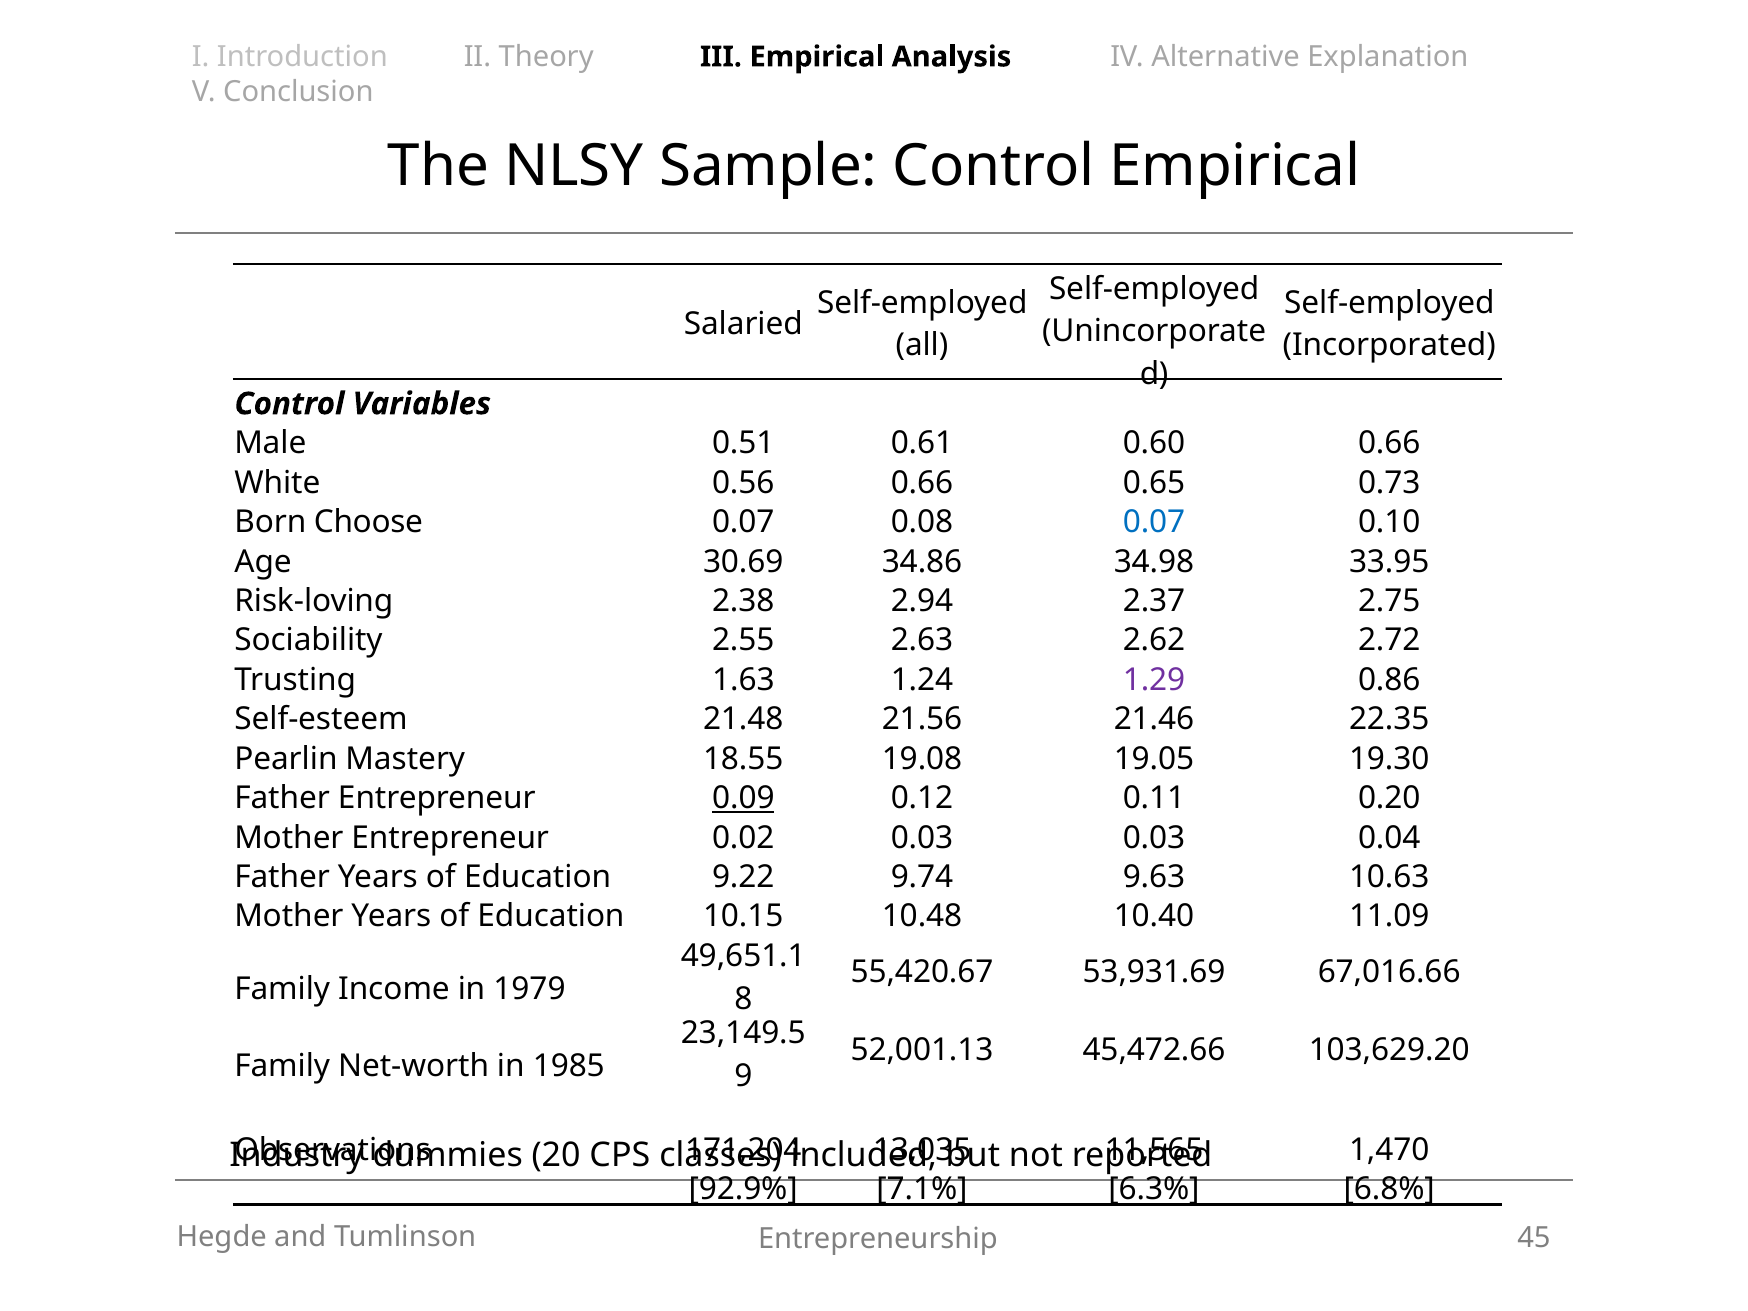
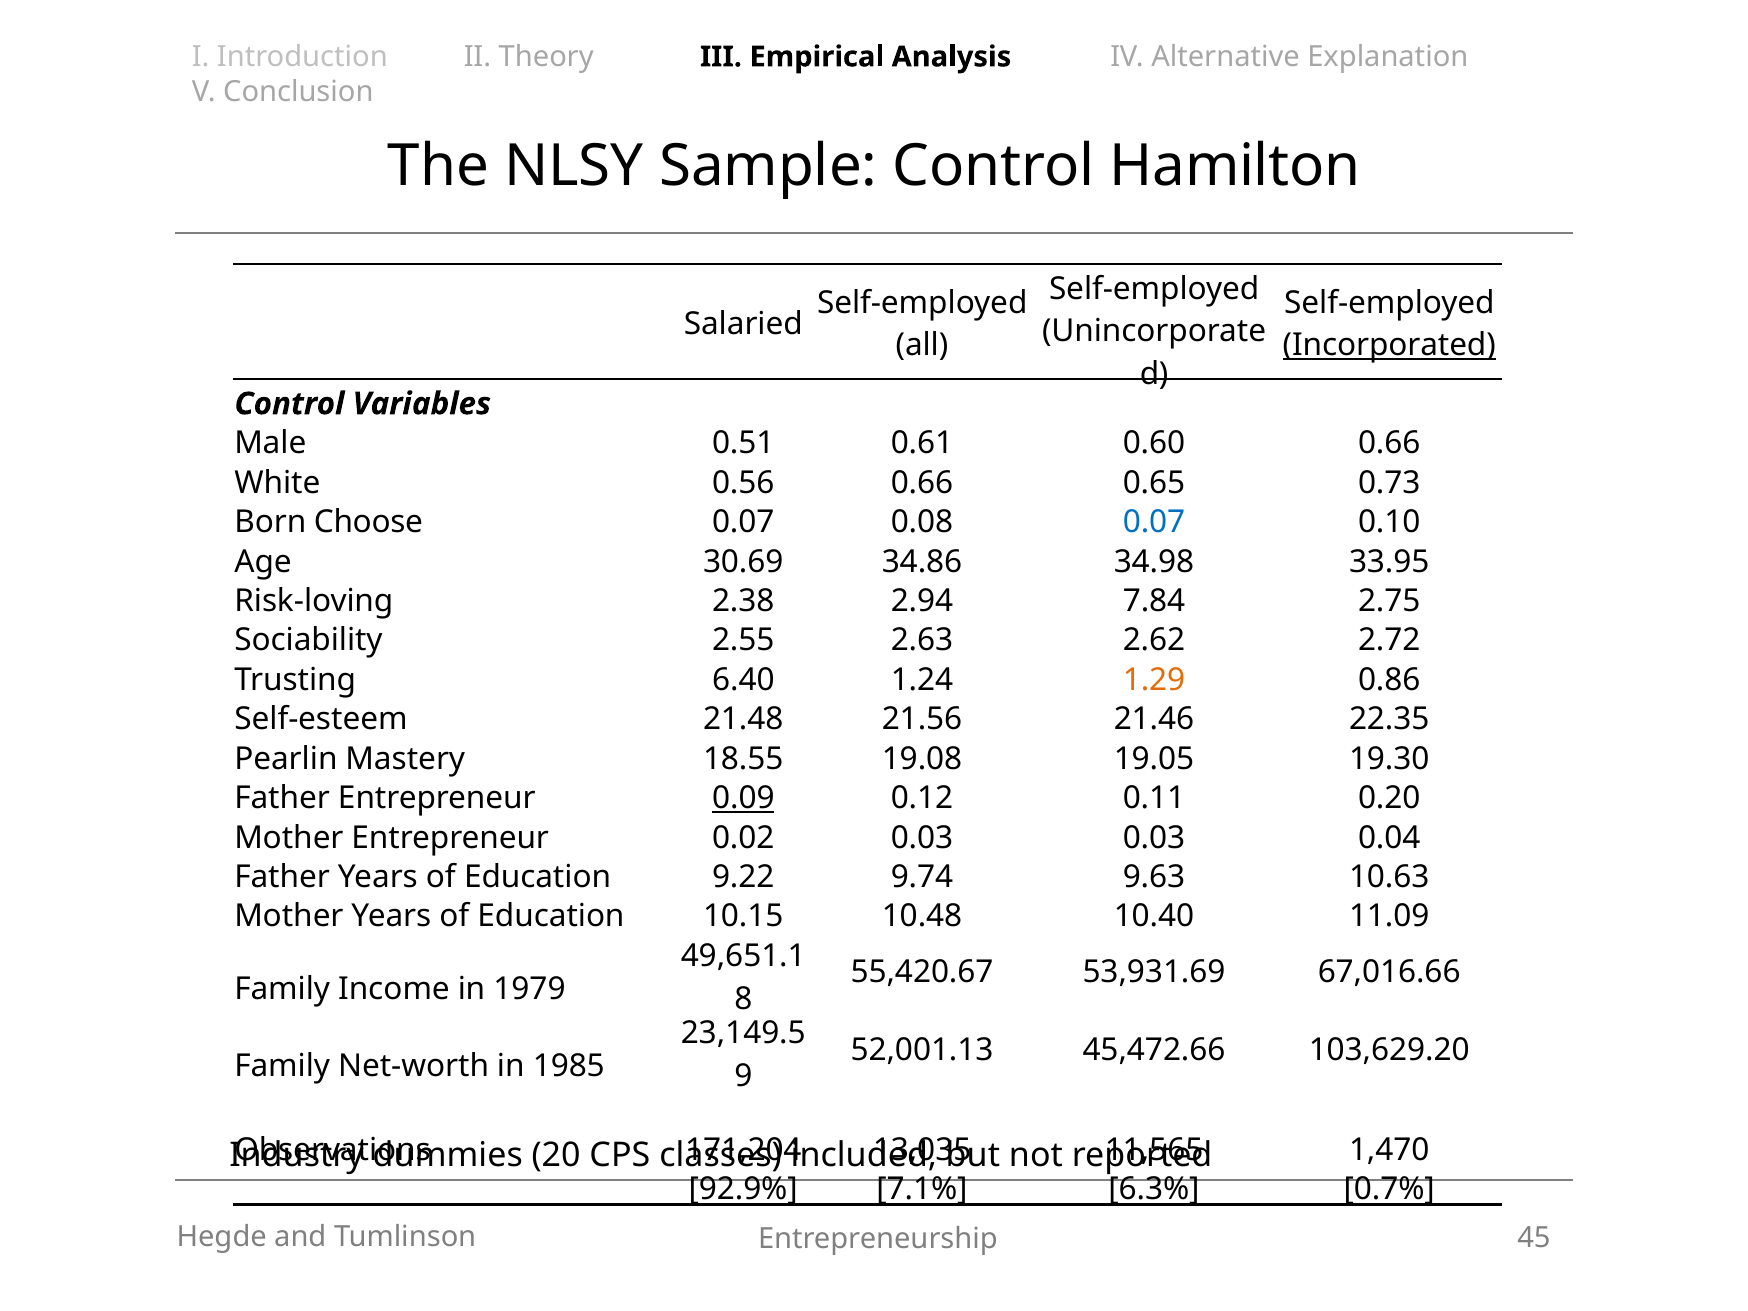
Control Empirical: Empirical -> Hamilton (1235, 166)
Incorporated underline: none -> present (1389, 346)
2.37: 2.37 -> 7.84 (1154, 601)
1.63: 1.63 -> 6.40 (743, 680)
1.29 colour: purple -> orange (1154, 680)
6.8%: 6.8% -> 0.7% (1389, 1190)
